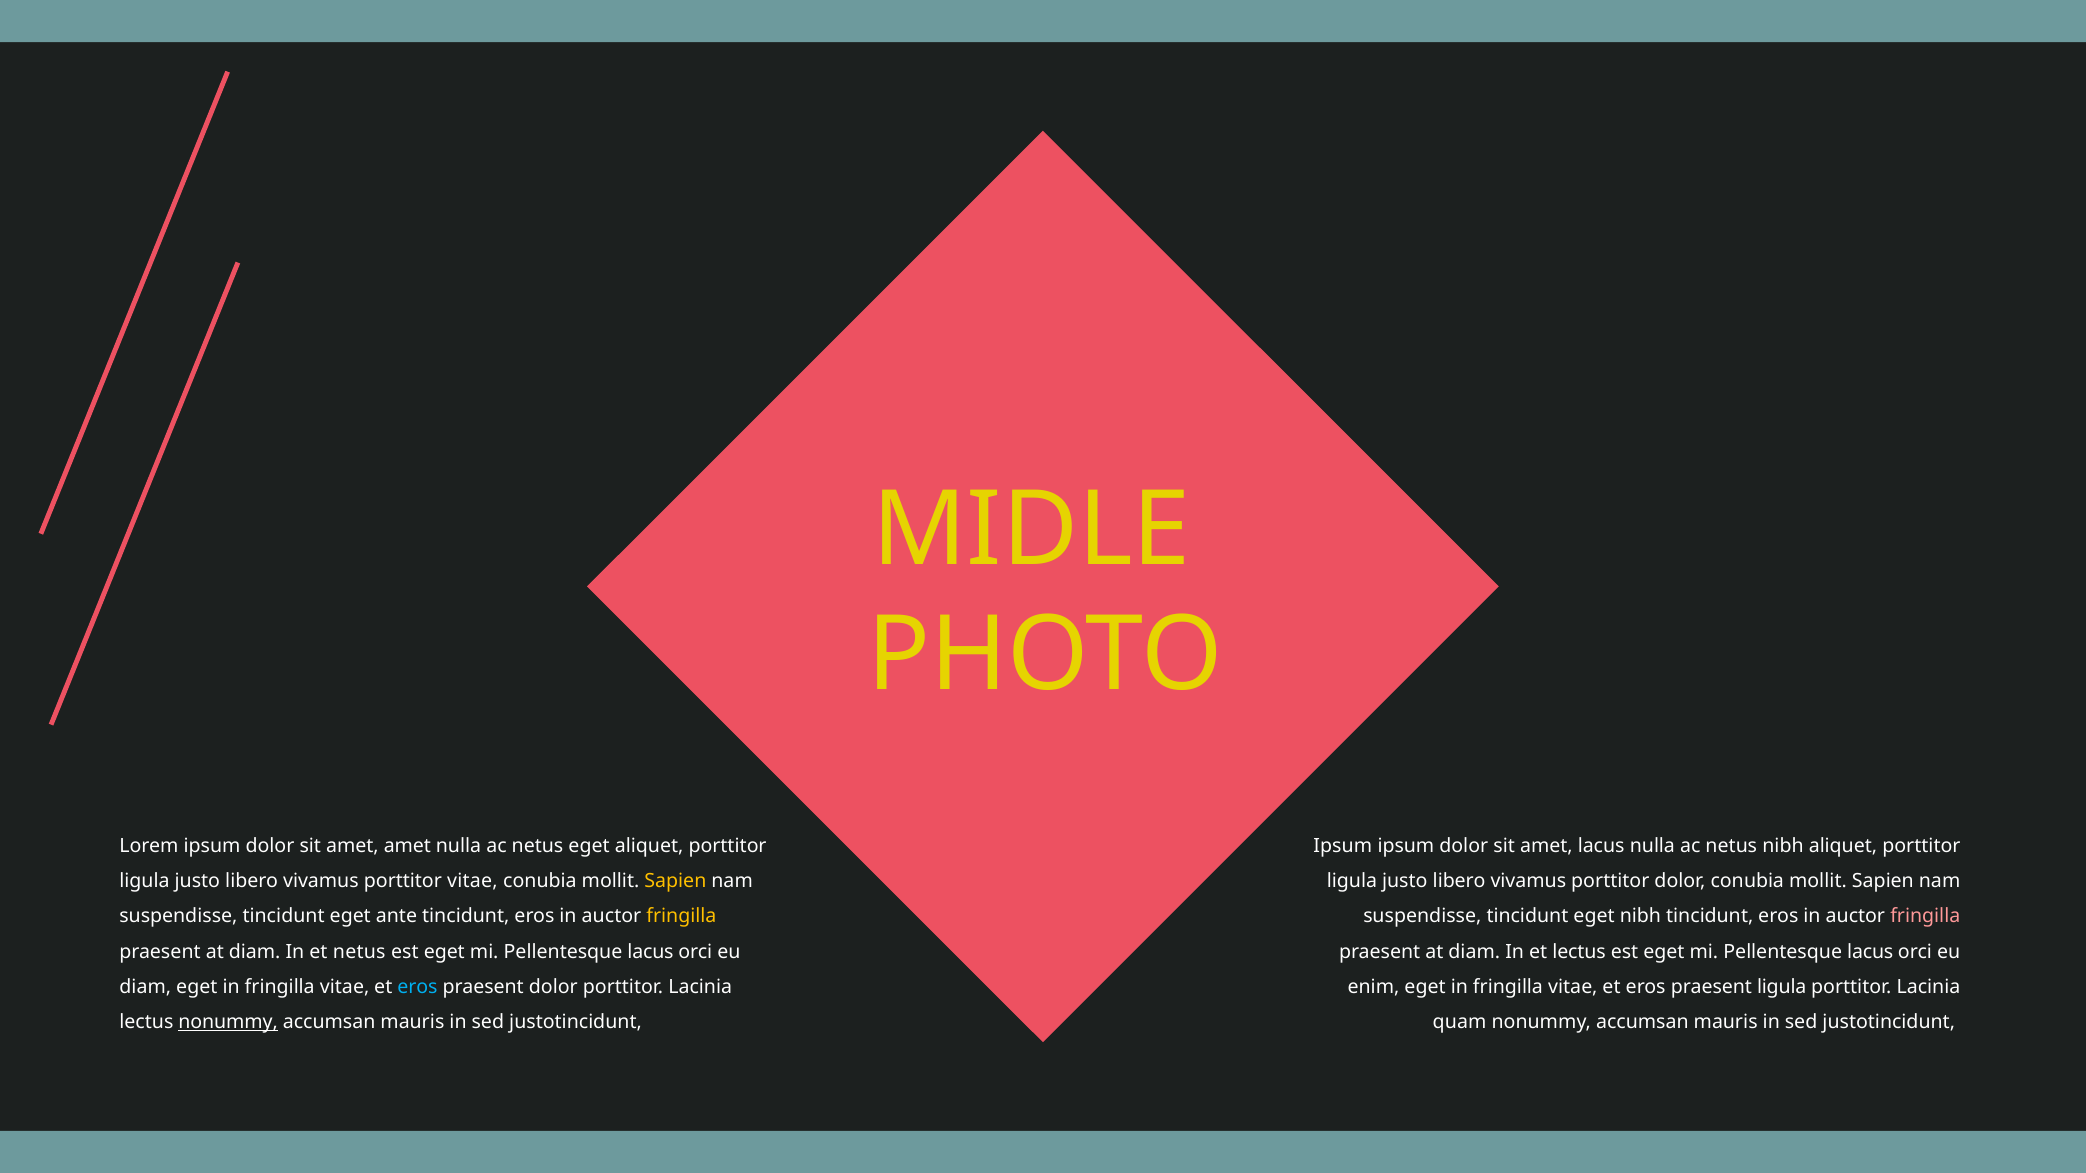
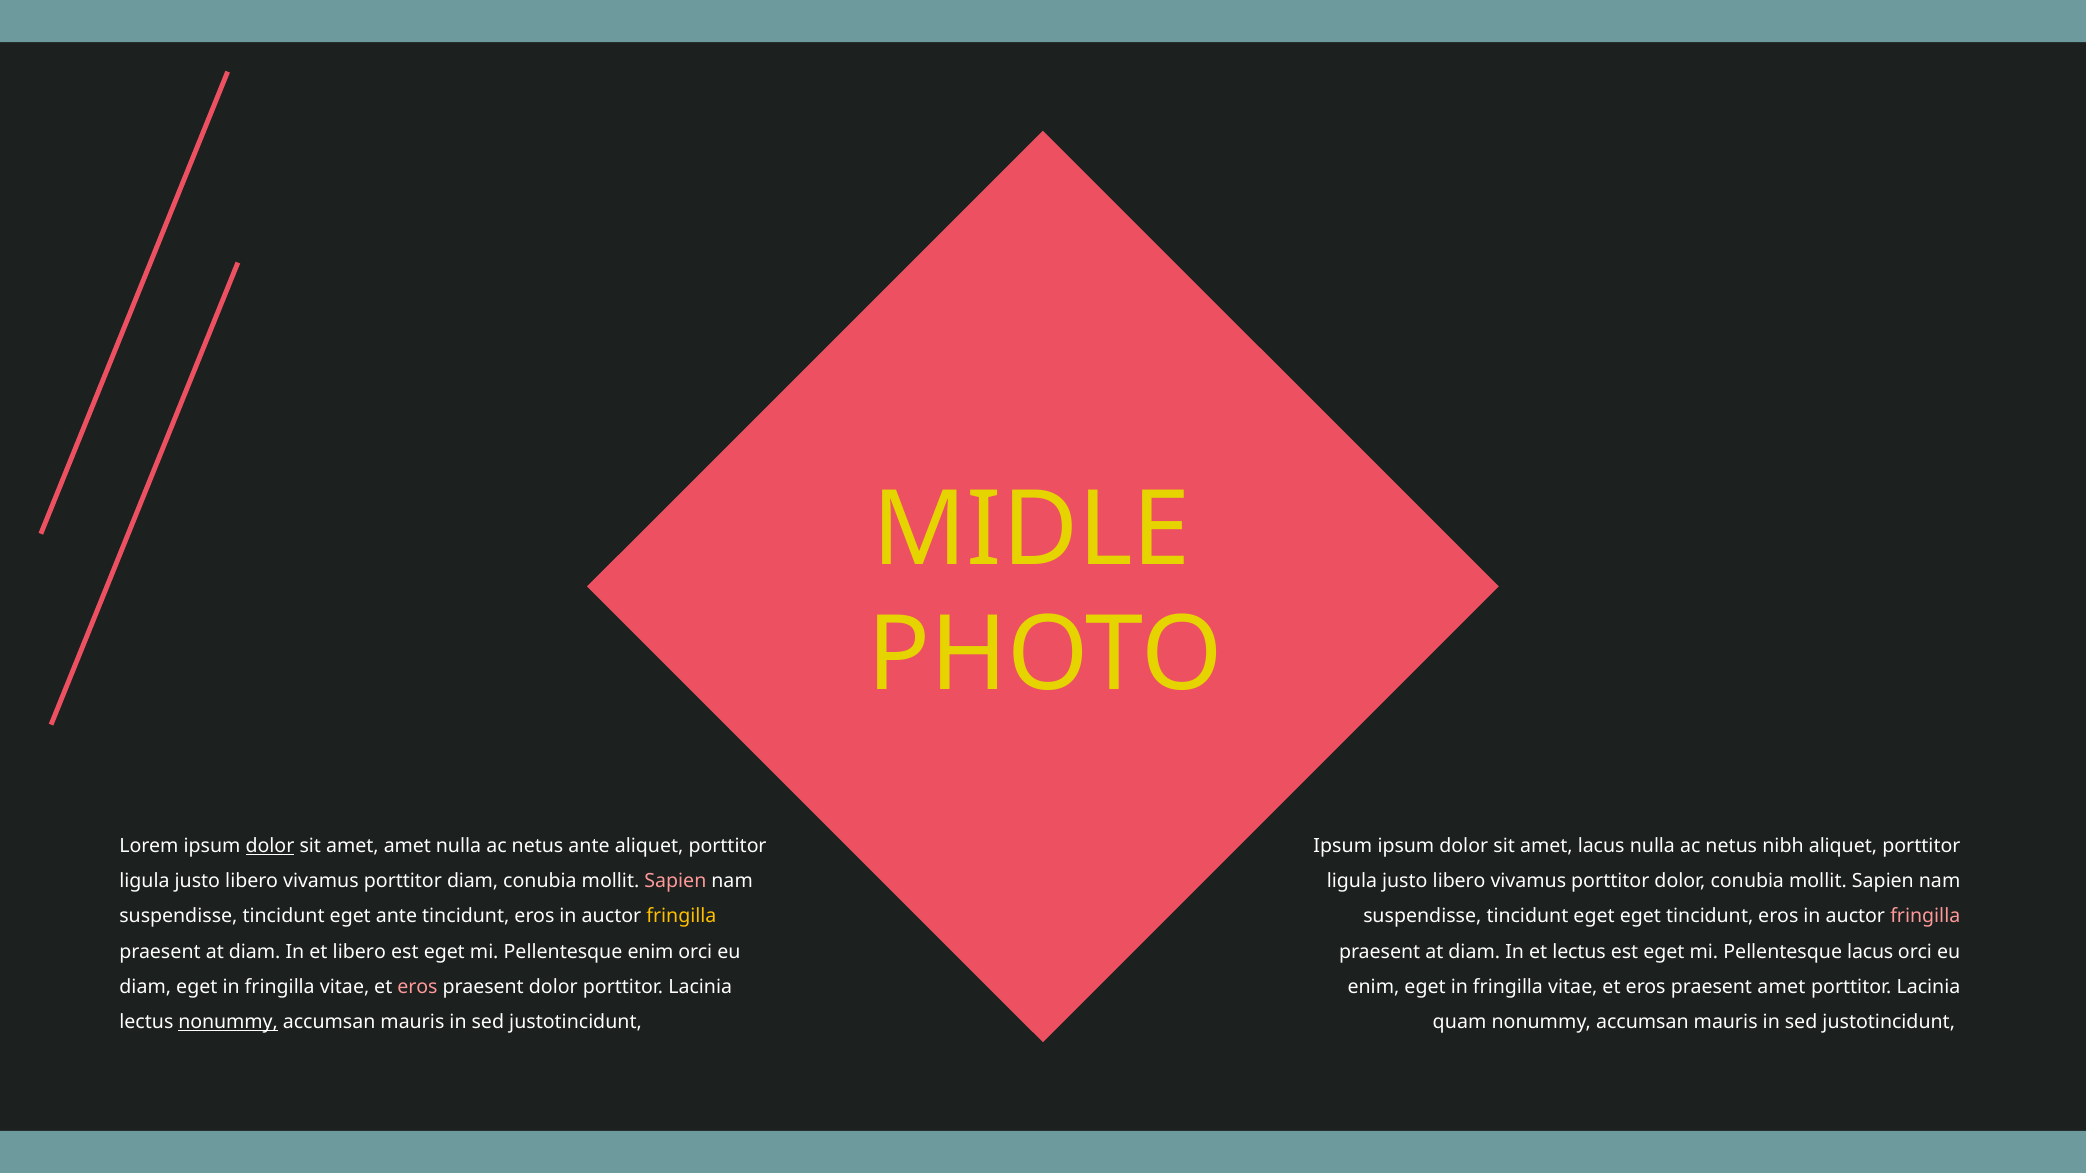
dolor underline: none -> present (270, 846)
netus eget: eget -> ante (589, 846)
porttitor vitae: vitae -> diam (473, 881)
Sapien colour: yellow -> pink (675, 881)
eget nibh: nibh -> eget (1640, 917)
et netus: netus -> libero (359, 952)
lacus: lacus -> enim (651, 952)
eros colour: light blue -> pink (417, 987)
praesent ligula: ligula -> amet (1781, 987)
